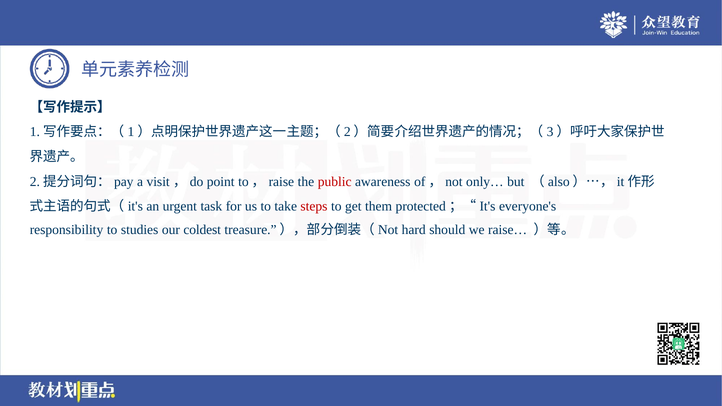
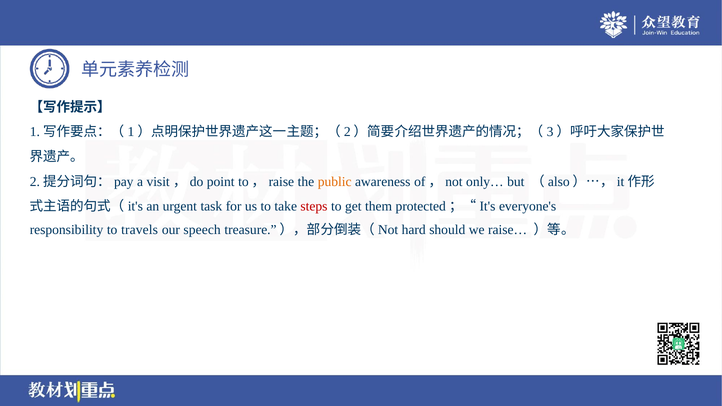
public colour: red -> orange (335, 182)
studies: studies -> travels (140, 230)
coldest: coldest -> speech (202, 230)
